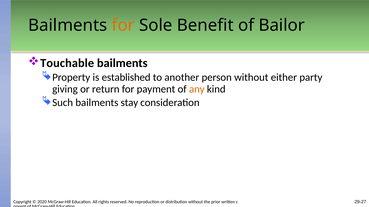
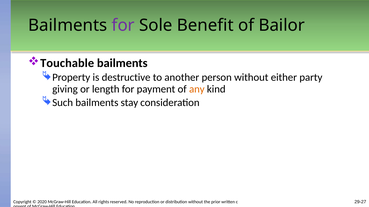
for colour: orange -> purple (123, 25)
established: established -> destructive (126, 78)
return: return -> length (106, 89)
